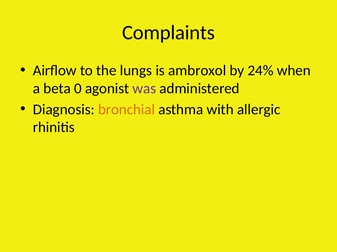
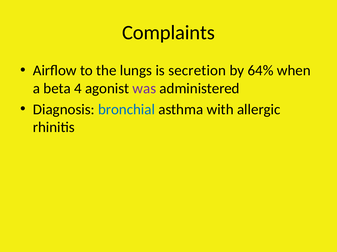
ambroxol: ambroxol -> secretion (197, 71)
24%: 24% -> 64% (261, 71)
0: 0 -> 4 (78, 89)
bronchial colour: orange -> blue (127, 110)
